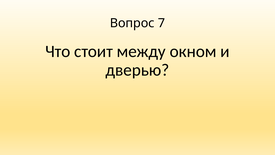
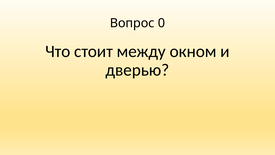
7: 7 -> 0 (161, 23)
